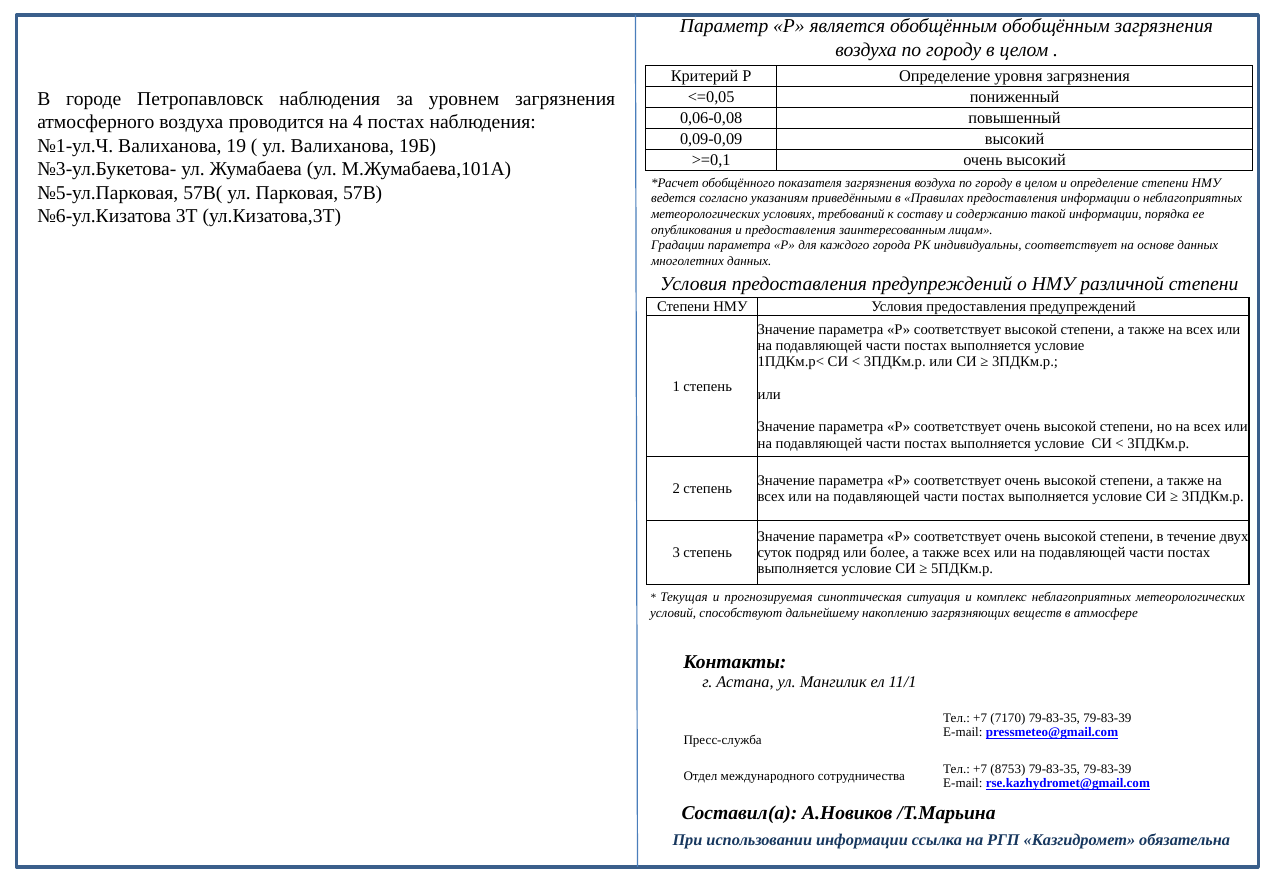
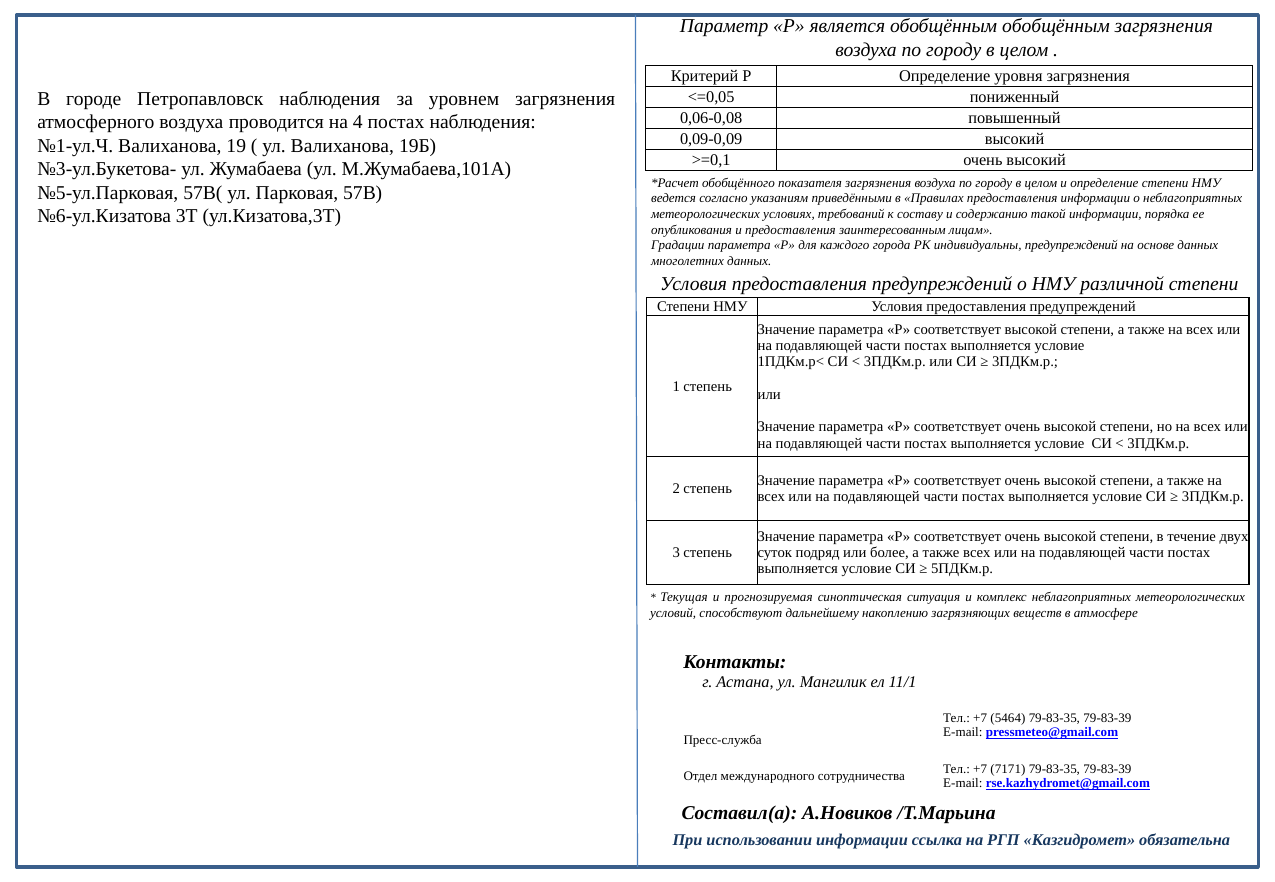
индивидуальны соответствует: соответствует -> предупреждений (1071, 246)
7170: 7170 -> 5464 (1008, 719)
8753: 8753 -> 7171 (1008, 770)
